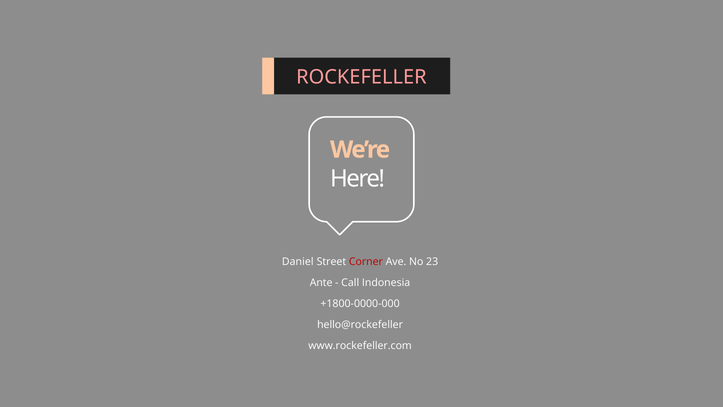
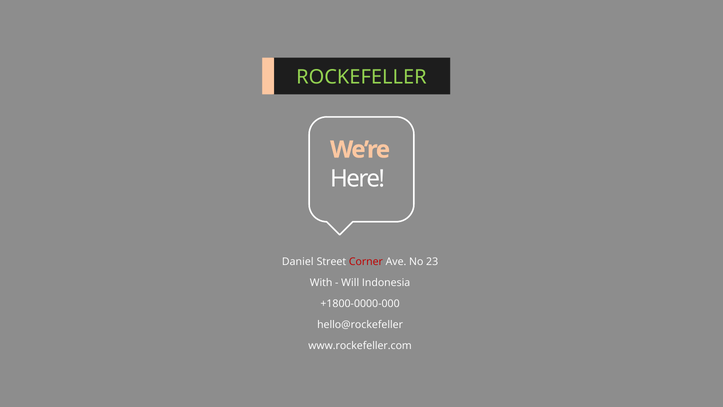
ROCKEFELLER colour: pink -> light green (361, 77)
Ante: Ante -> With (321, 282)
Call: Call -> Will (350, 282)
